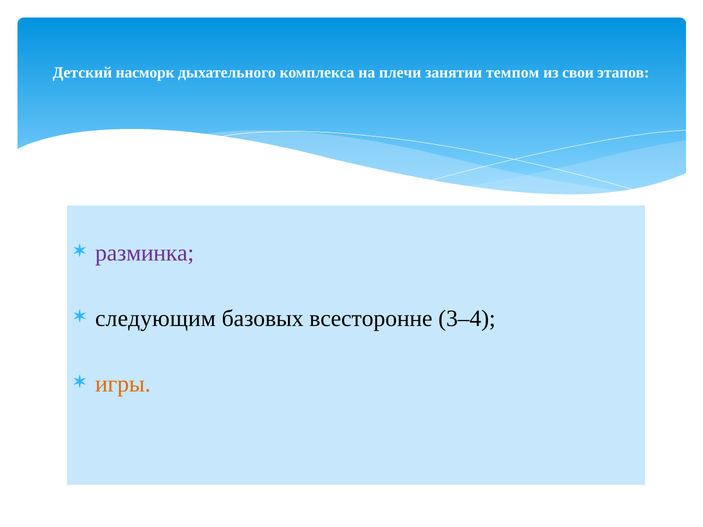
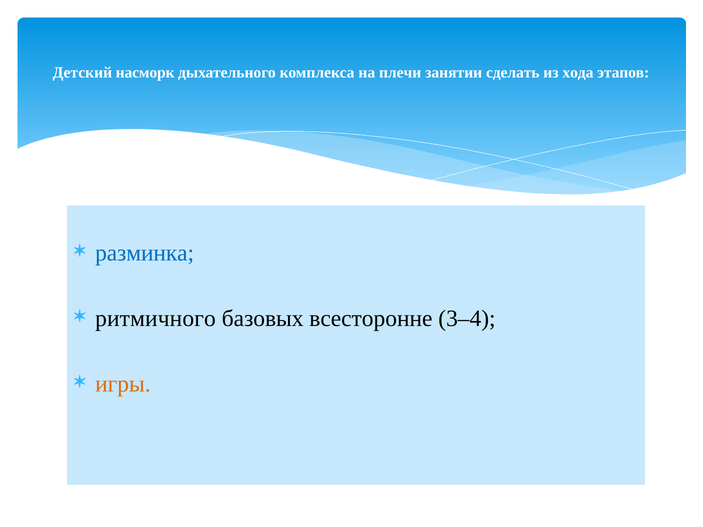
темпом: темпом -> сделать (513, 72)
свои: свои -> хода (578, 72)
разминка colour: purple -> blue (145, 253)
следующим: следующим -> ритмичного (155, 319)
